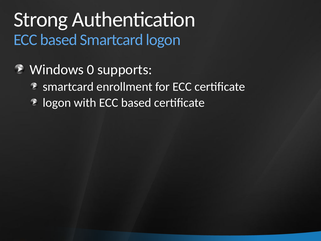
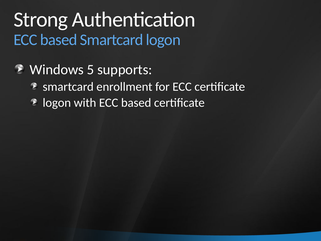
0: 0 -> 5 (91, 70)
